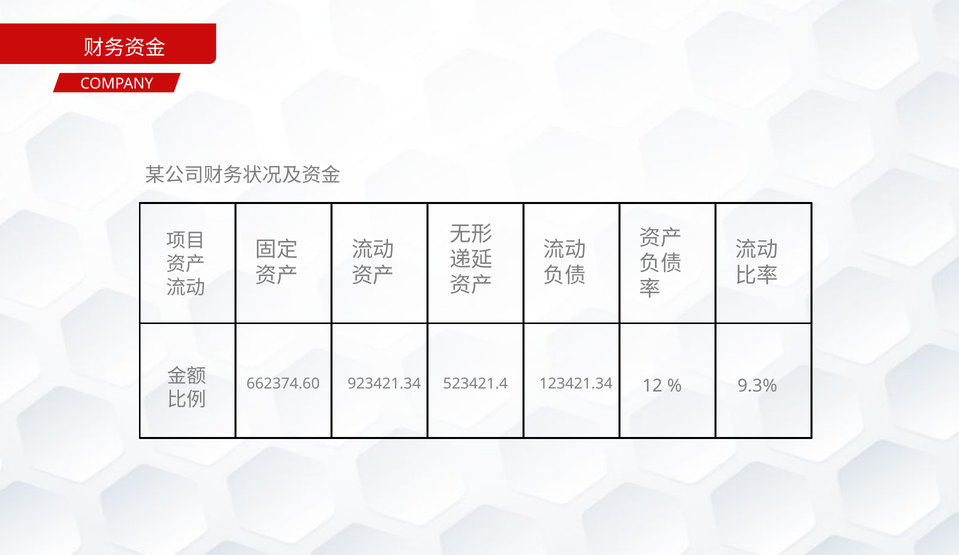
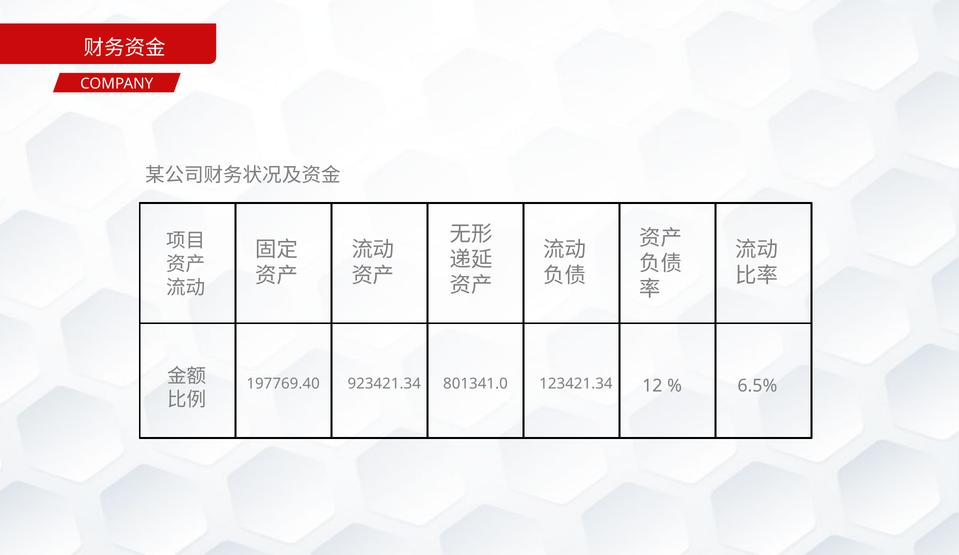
662374.60: 662374.60 -> 197769.40 (283, 384)
523421.4: 523421.4 -> 801341.0 (475, 384)
9.3%: 9.3% -> 6.5% (757, 386)
